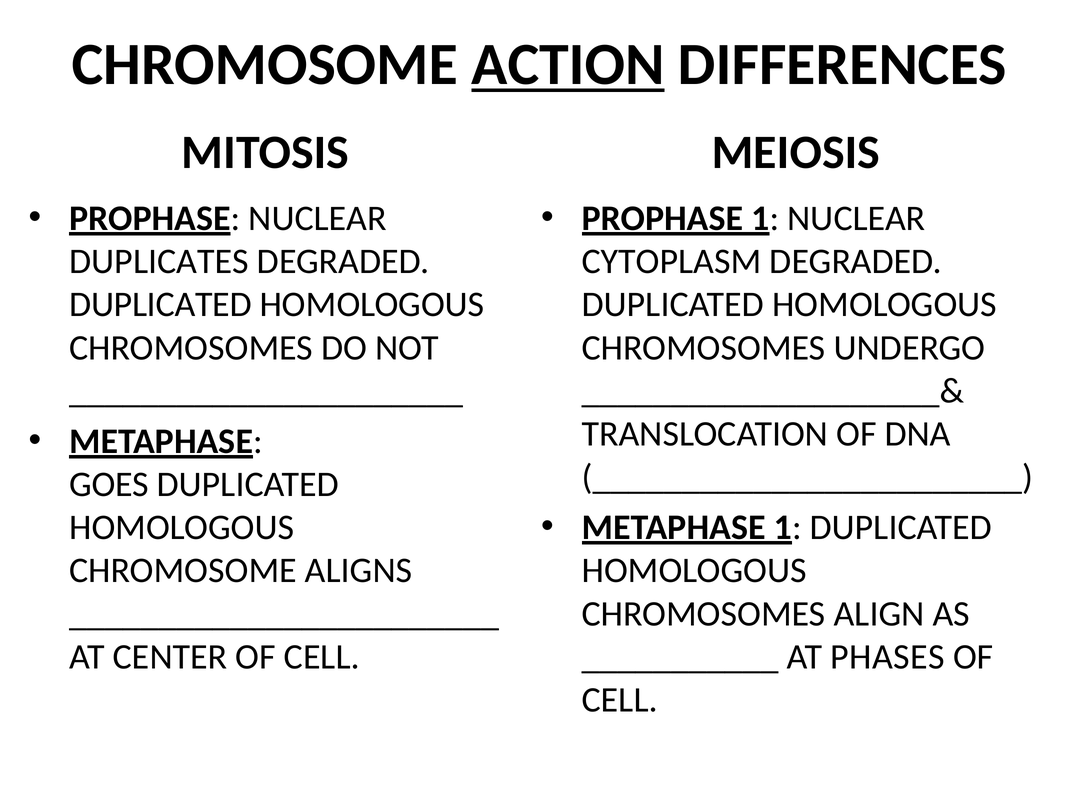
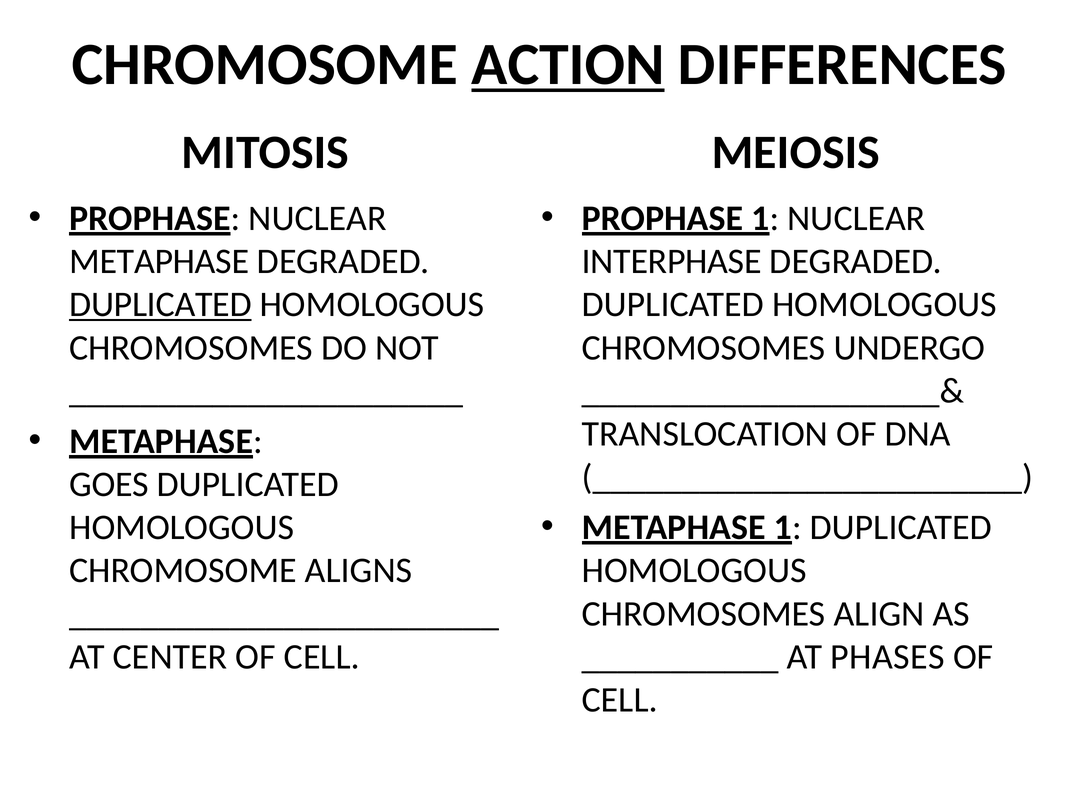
DUPLICATES: DUPLICATES -> METAPHASE (159, 261)
CYTOPLASM: CYTOPLASM -> INTERPHASE (672, 261)
DUPLICATED underline: none -> present (161, 305)
